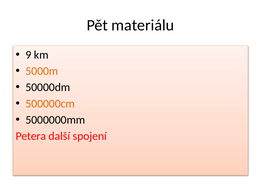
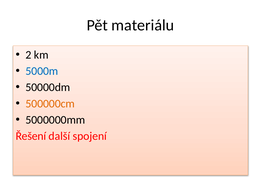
9: 9 -> 2 (28, 55)
5000m colour: orange -> blue (42, 71)
Petera: Petera -> Řešení (31, 136)
